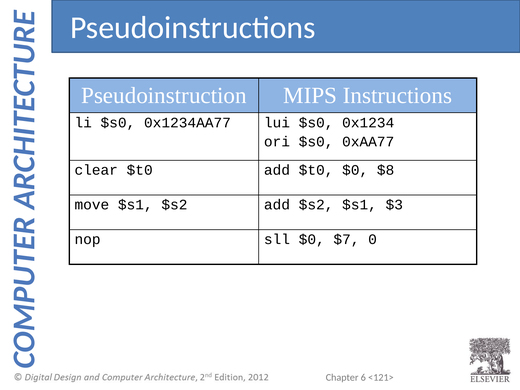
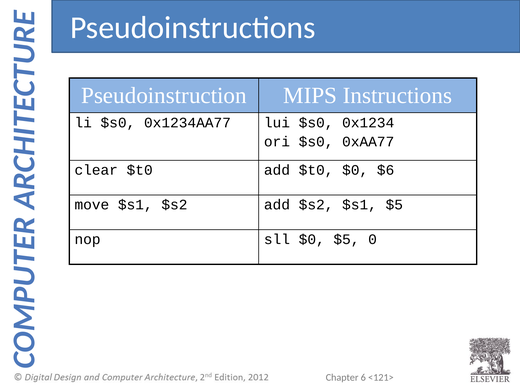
$8: $8 -> $6 (386, 170)
$s1 $3: $3 -> $5 (394, 205)
$0 $7: $7 -> $5 (346, 240)
